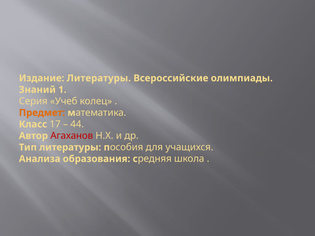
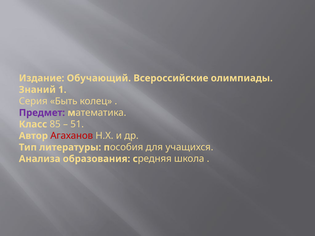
Издание Литературы: Литературы -> Обучающий (99, 78)
Учеб: Учеб -> Быть (64, 101)
Предмет colour: orange -> purple (42, 113)
17: 17 -> 85 (55, 124)
44: 44 -> 51 (77, 124)
